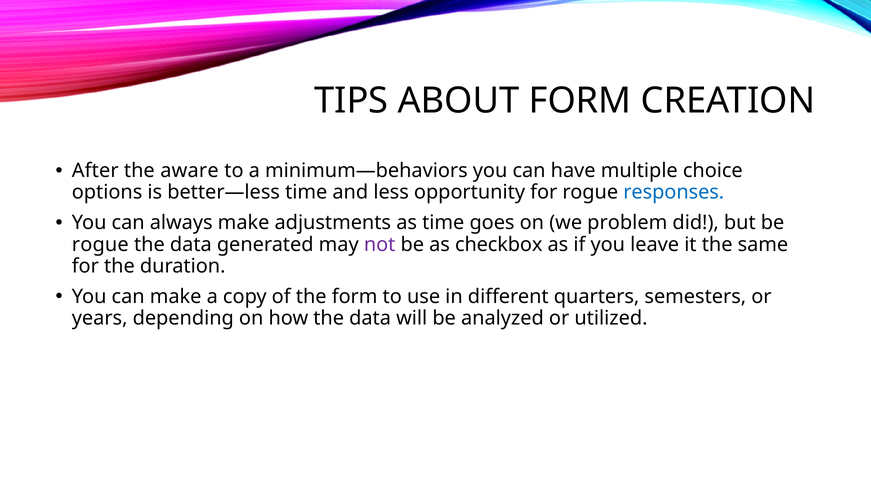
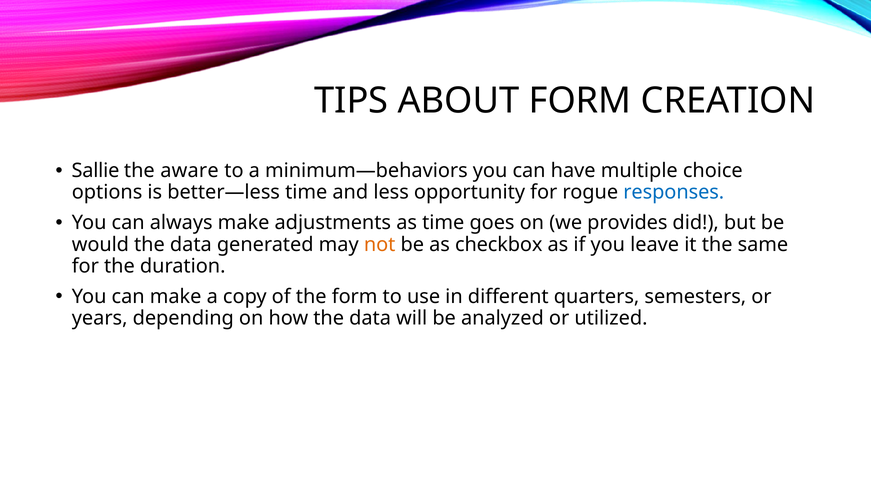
After: After -> Sallie (95, 171)
problem: problem -> provides (627, 223)
rogue: rogue -> would (100, 244)
not colour: purple -> orange (380, 244)
